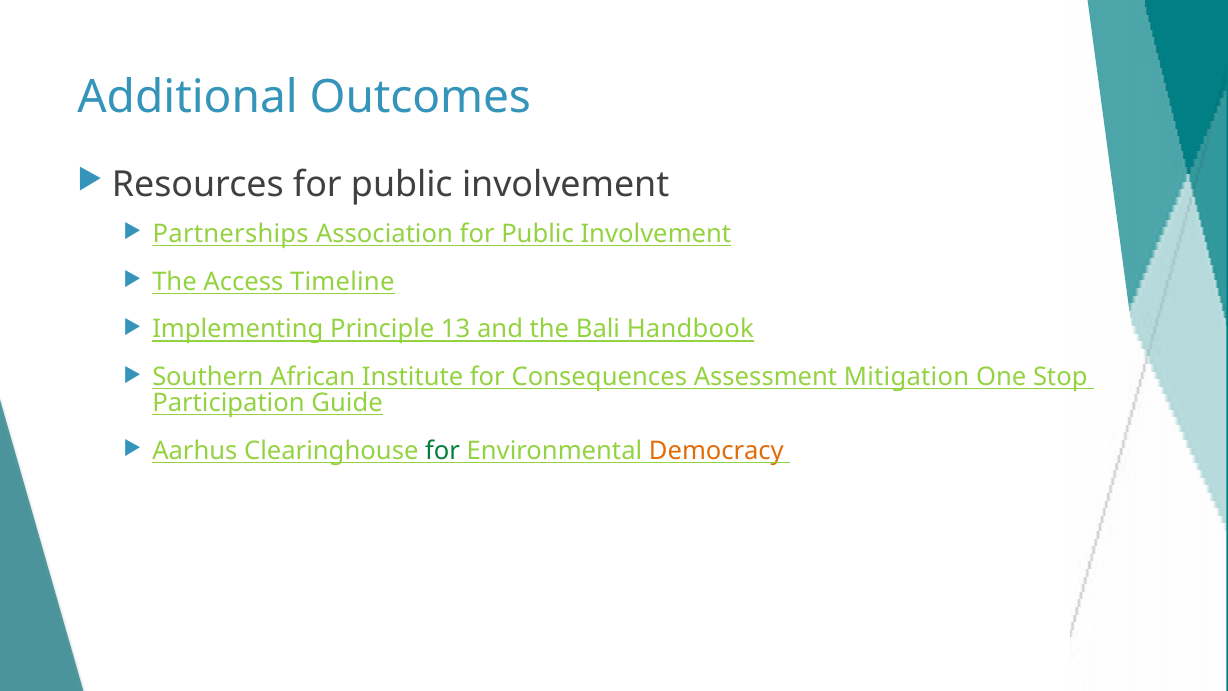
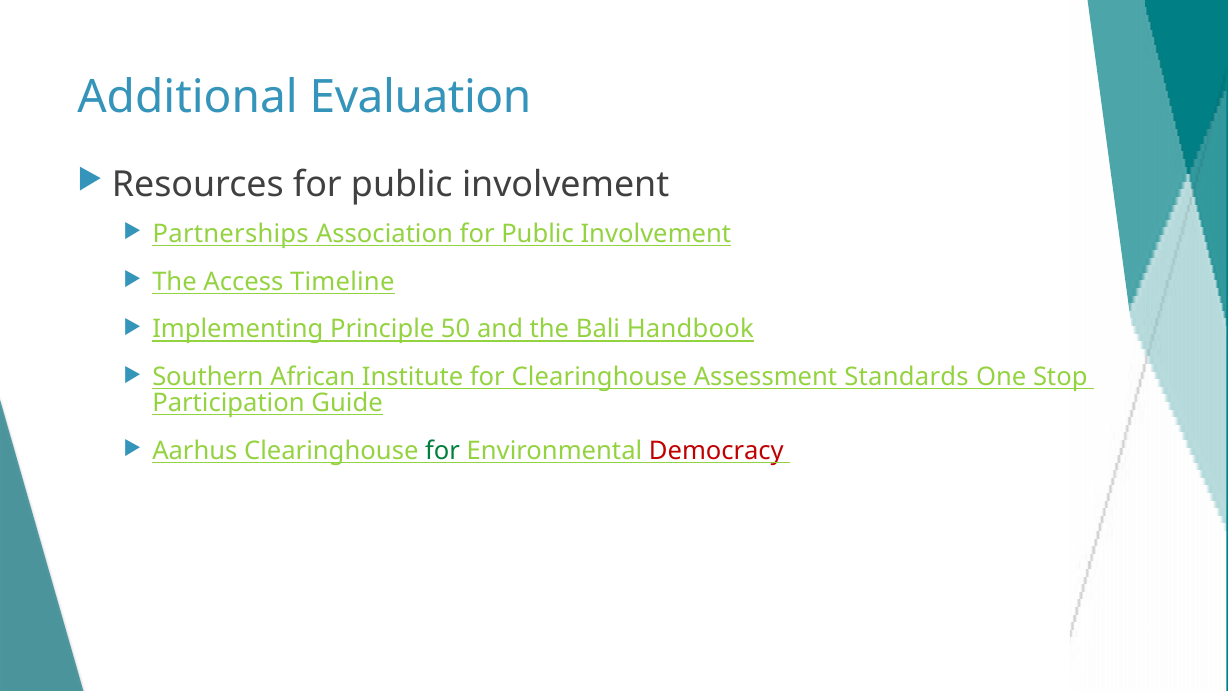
Outcomes: Outcomes -> Evaluation (420, 97)
13: 13 -> 50 (456, 329)
for Consequences: Consequences -> Clearinghouse (599, 377)
Mitigation: Mitigation -> Standards (906, 377)
Democracy colour: orange -> red (716, 450)
